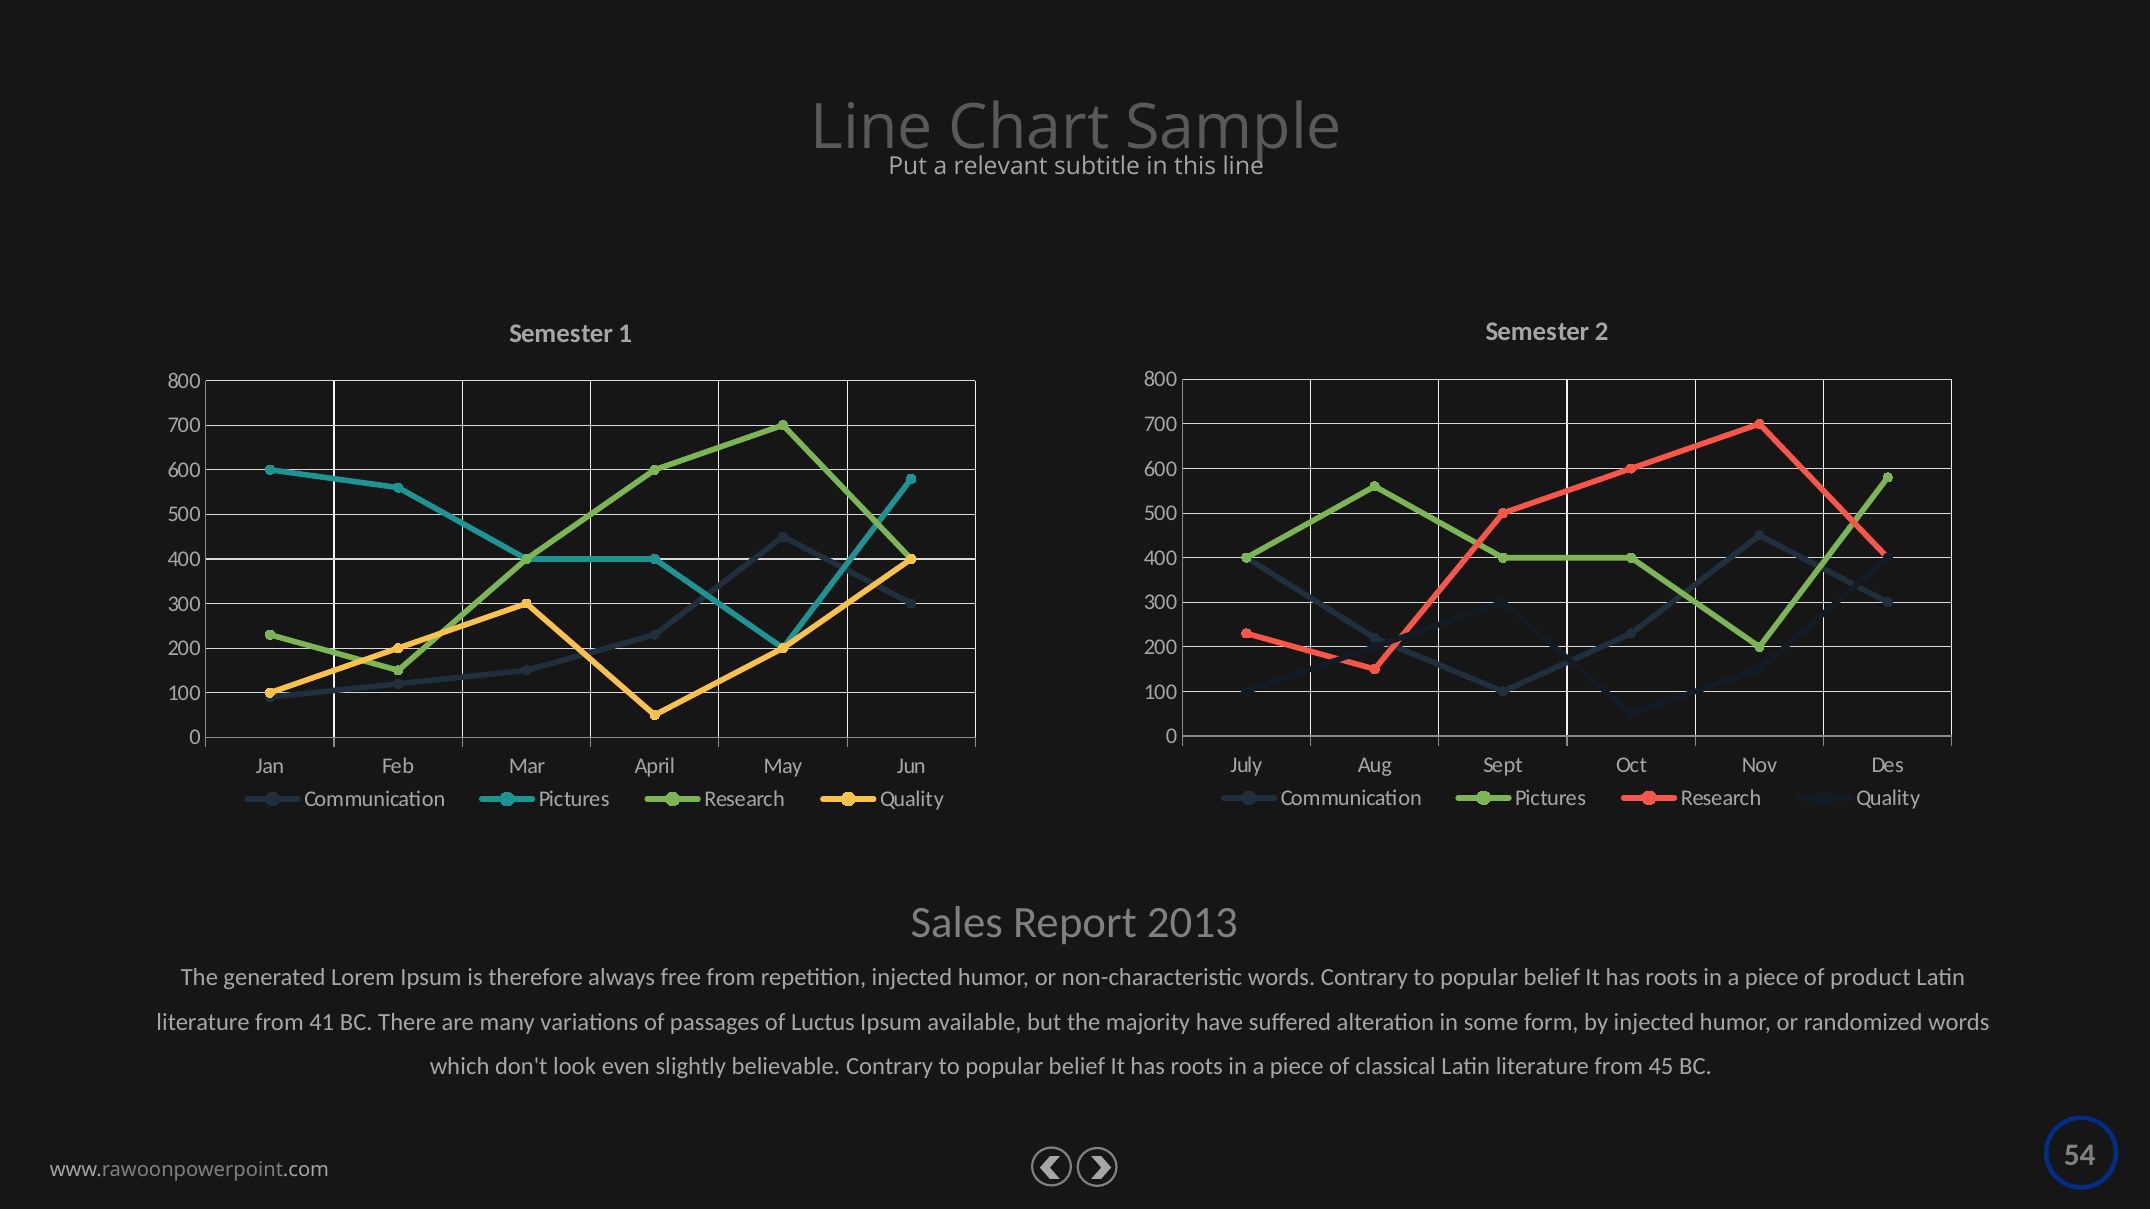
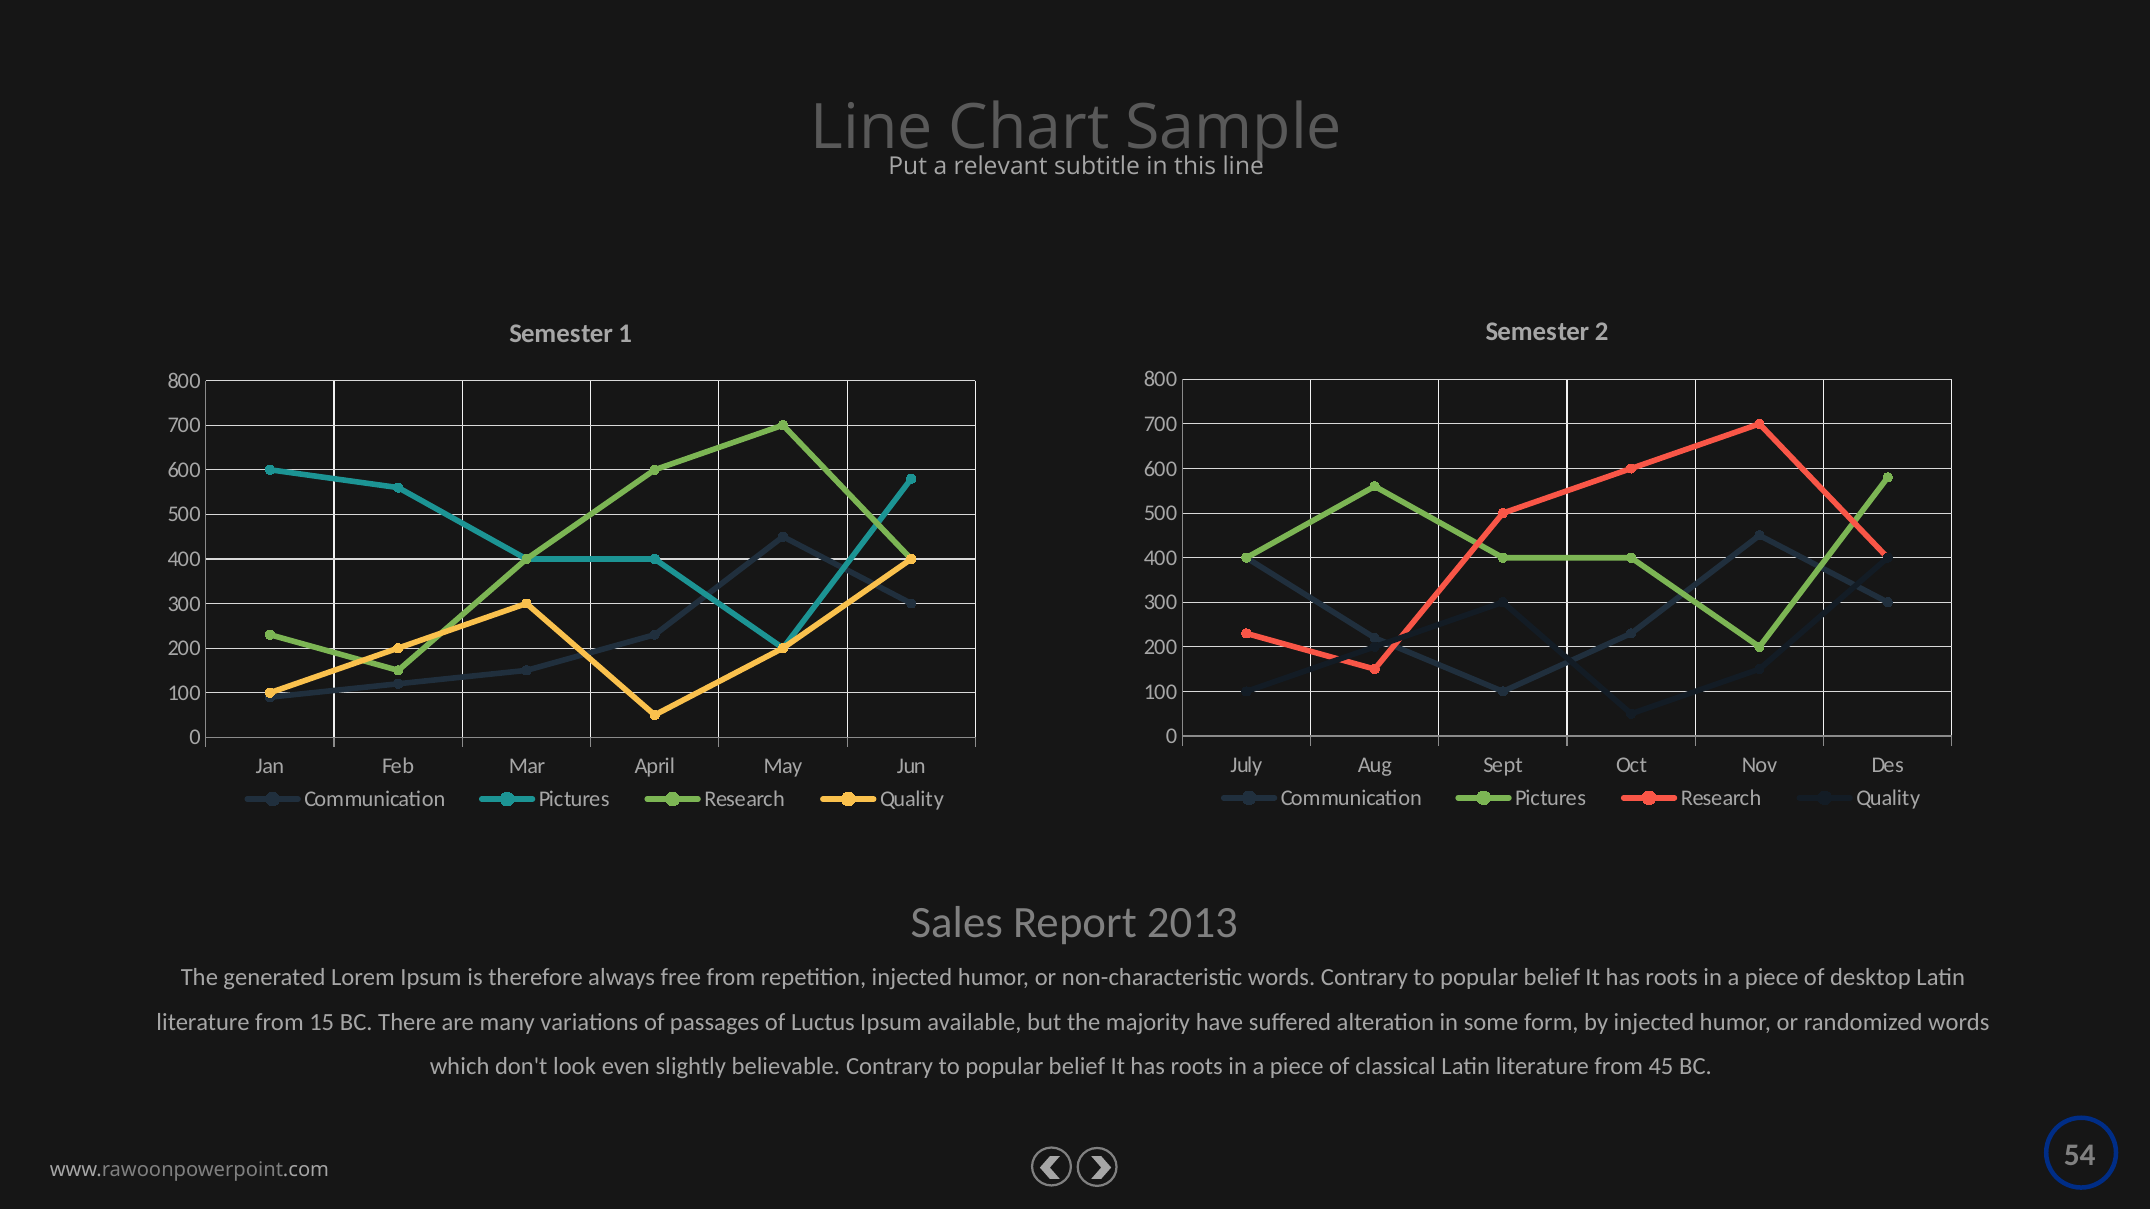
product: product -> desktop (1870, 978)
41: 41 -> 15 (322, 1023)
